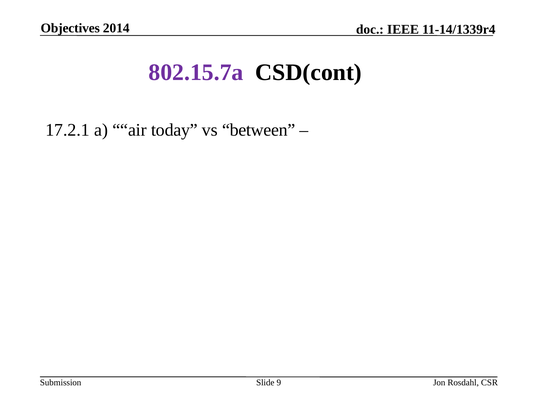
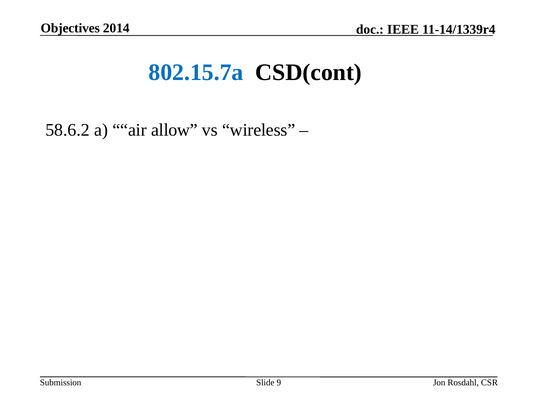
802.15.7a colour: purple -> blue (196, 73)
17.2.1: 17.2.1 -> 58.6.2 (68, 130)
today: today -> allow (174, 130)
between: between -> wireless (259, 130)
